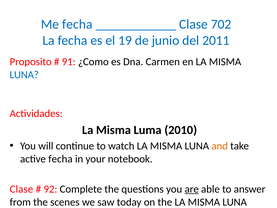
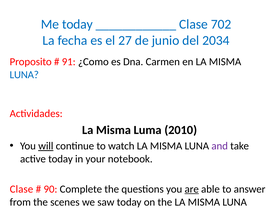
Me fecha: fecha -> today (77, 24)
19: 19 -> 27 (125, 40)
2011: 2011 -> 2034 (216, 40)
will underline: none -> present (46, 146)
and colour: orange -> purple (220, 146)
active fecha: fecha -> today (61, 159)
92: 92 -> 90 (50, 189)
